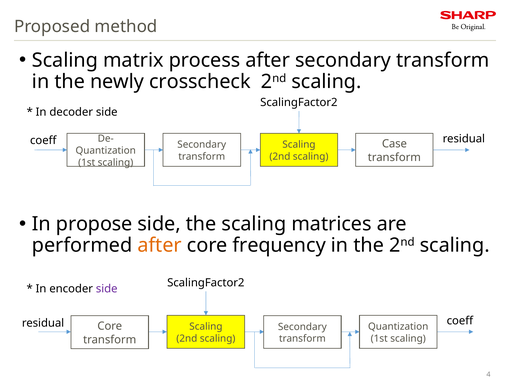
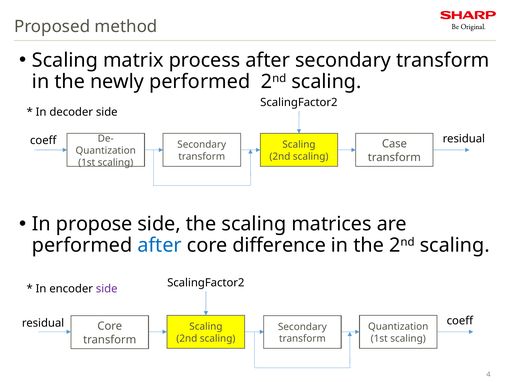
newly crosscheck: crosscheck -> performed (200, 82)
after colour: orange -> blue (160, 246)
frequency: frequency -> difference (279, 246)
